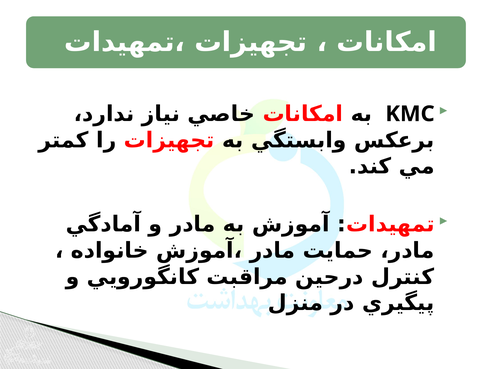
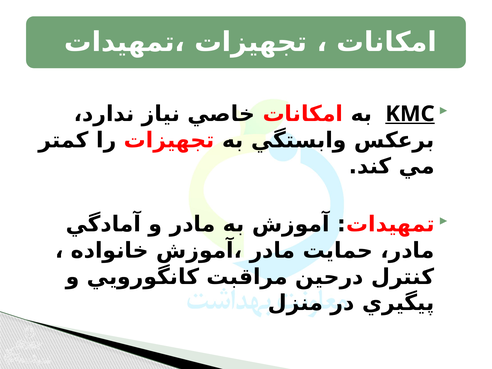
KMC underline: none -> present (410, 114)
